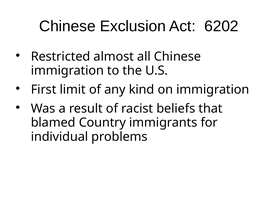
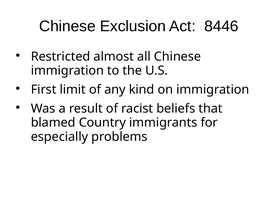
6202: 6202 -> 8446 (221, 26)
individual: individual -> especially (59, 137)
